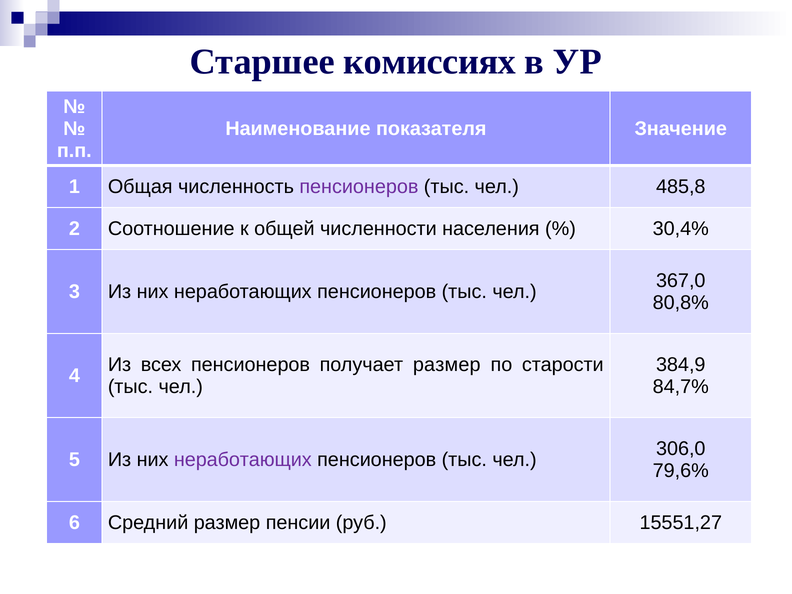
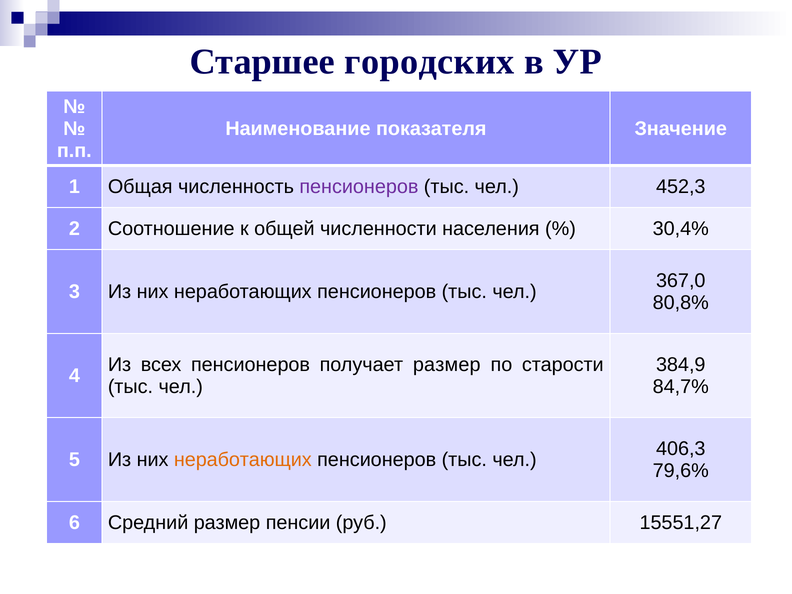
комиссиях: комиссиях -> городских (429, 62)
485,8: 485,8 -> 452,3 (681, 187)
306,0: 306,0 -> 406,3 (681, 449)
неработающих colour: purple -> orange (243, 460)
